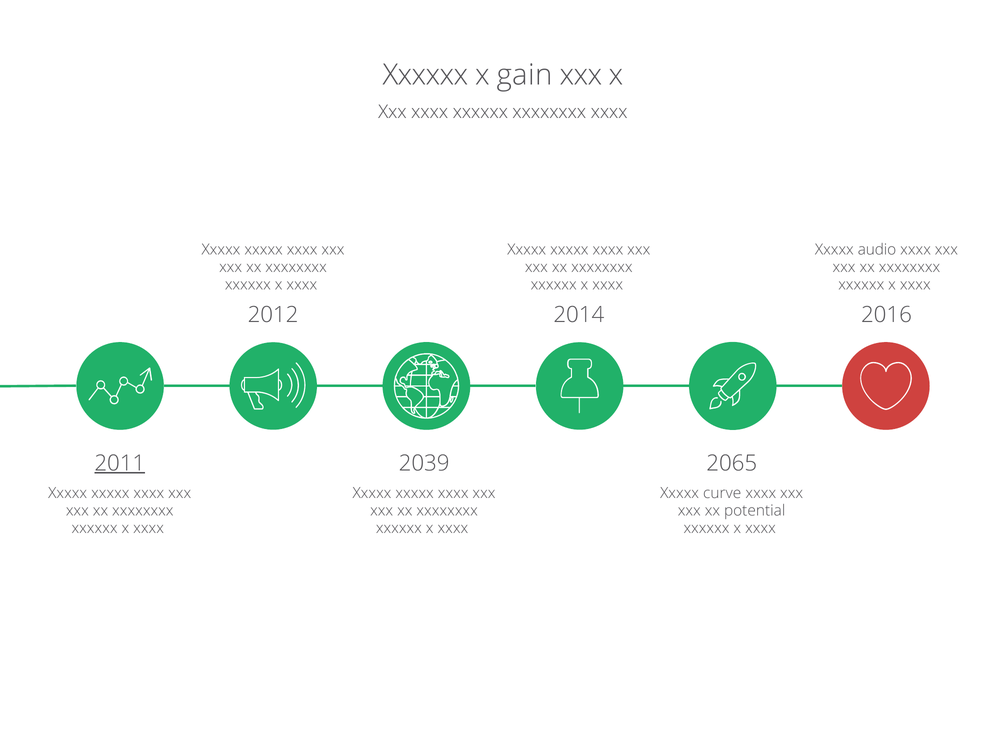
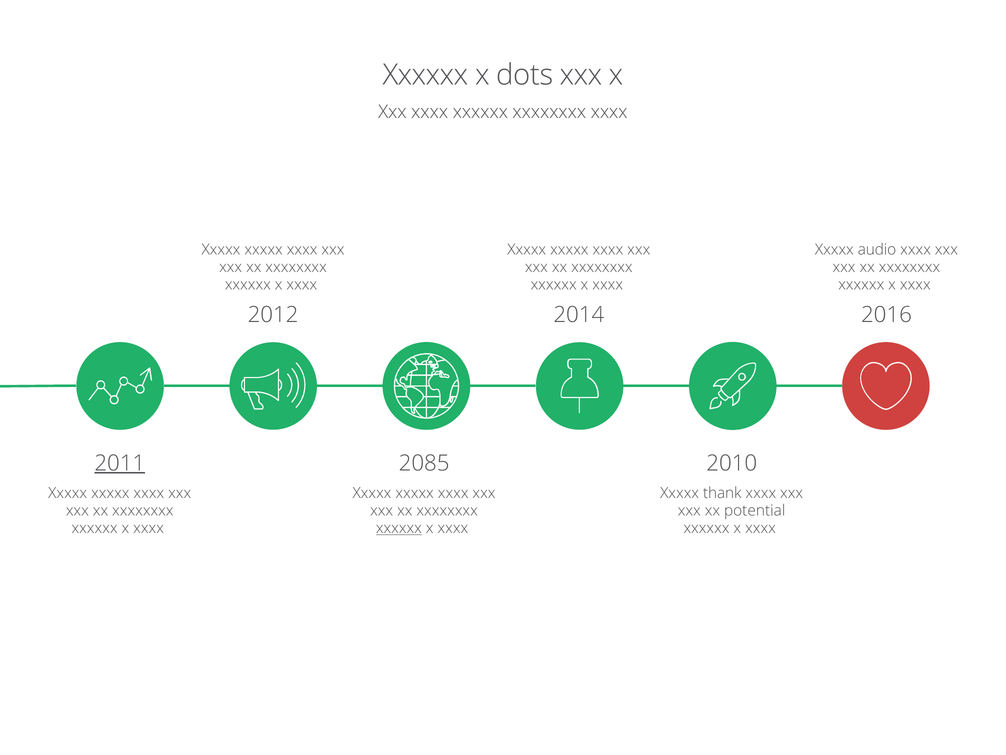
gain: gain -> dots (525, 75)
2039: 2039 -> 2085 (424, 463)
2065: 2065 -> 2010 (732, 463)
curve: curve -> thank (722, 493)
xxxxxx underline: none -> present (399, 528)
